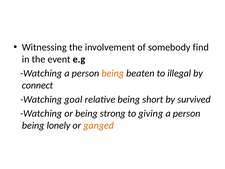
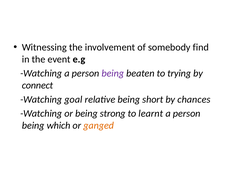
being colour: orange -> purple (113, 73)
illegal: illegal -> trying (179, 73)
survived: survived -> chances (194, 99)
giving: giving -> learnt (151, 113)
lonely: lonely -> which (59, 125)
